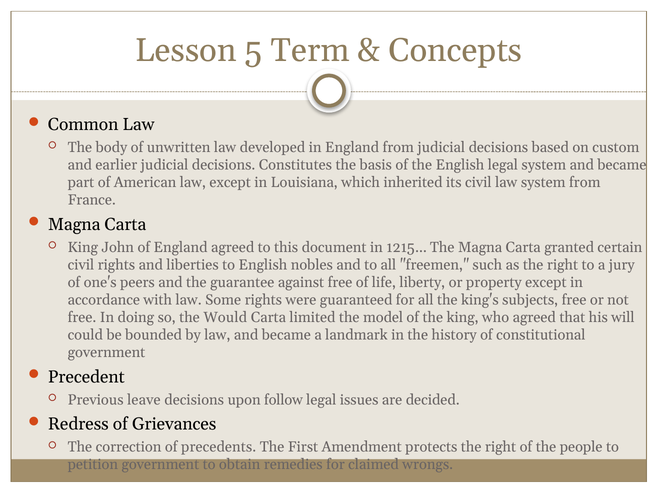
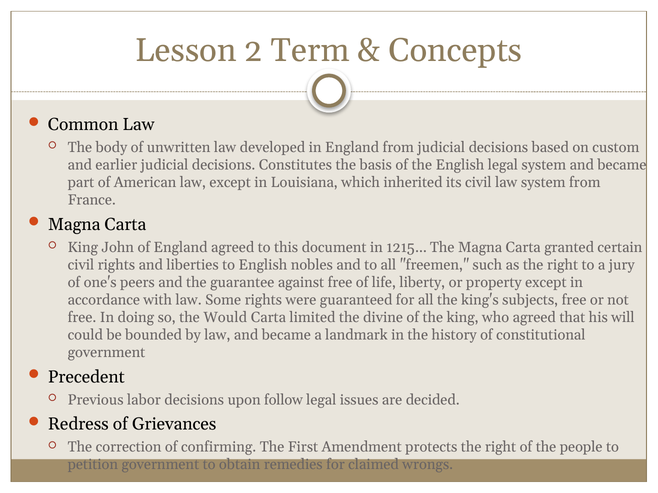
5: 5 -> 2 (253, 50)
model: model -> divine (383, 318)
leave: leave -> labor (144, 400)
precedents: precedents -> confirming (219, 448)
